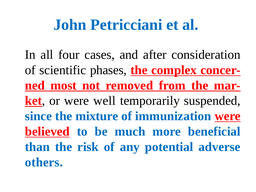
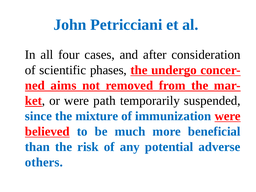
complex: complex -> undergo (174, 70)
most: most -> aims (63, 85)
well: well -> path (105, 101)
